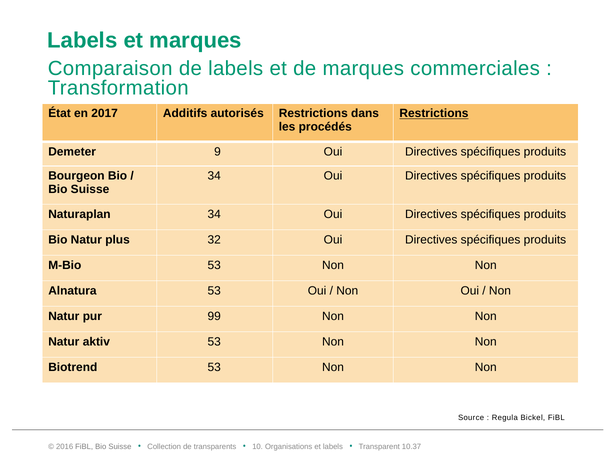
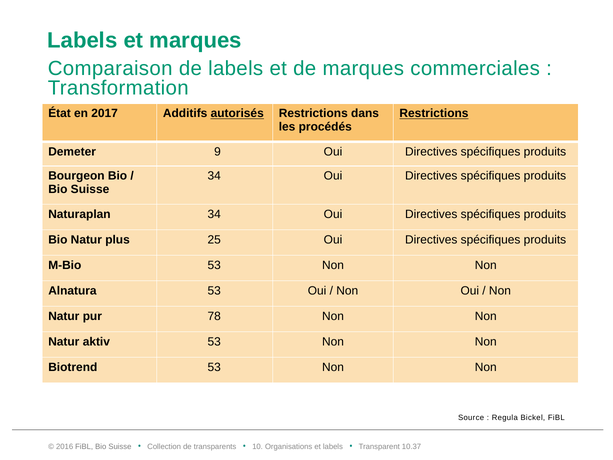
autorisés underline: none -> present (237, 113)
32: 32 -> 25 (214, 240)
99: 99 -> 78 (214, 316)
